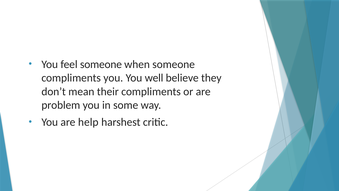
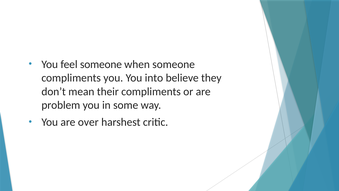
well: well -> into (154, 78)
help: help -> over (88, 122)
